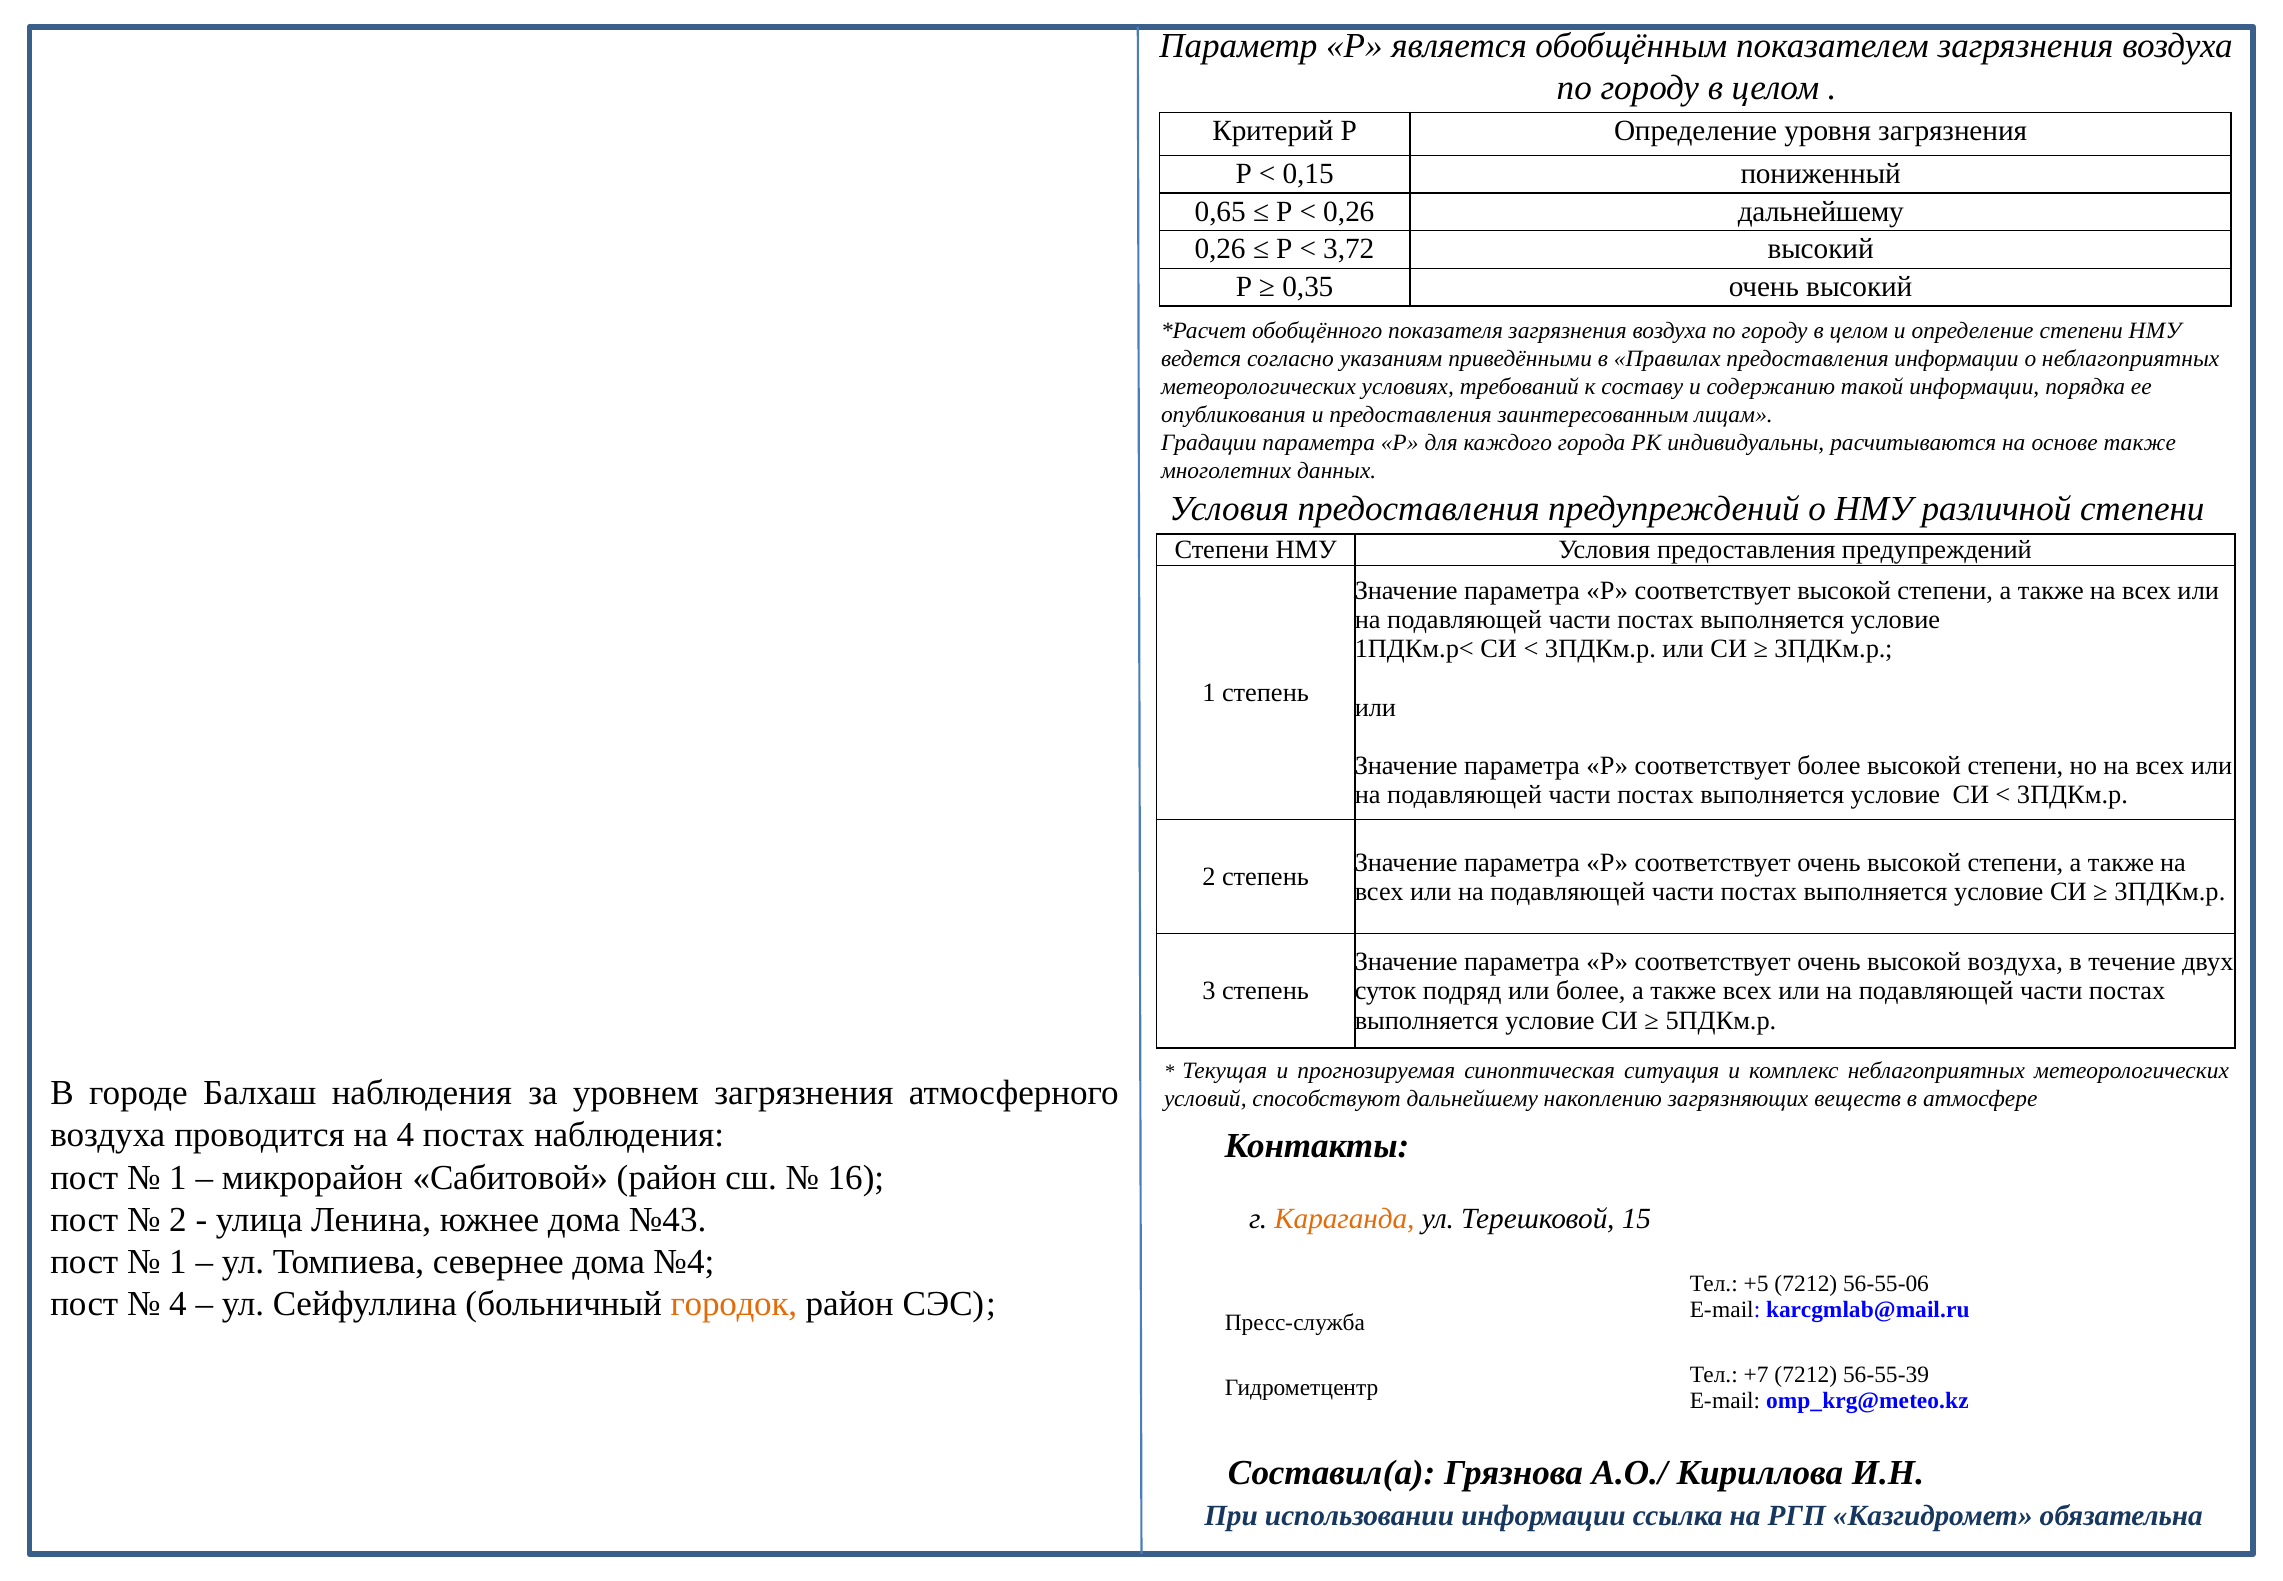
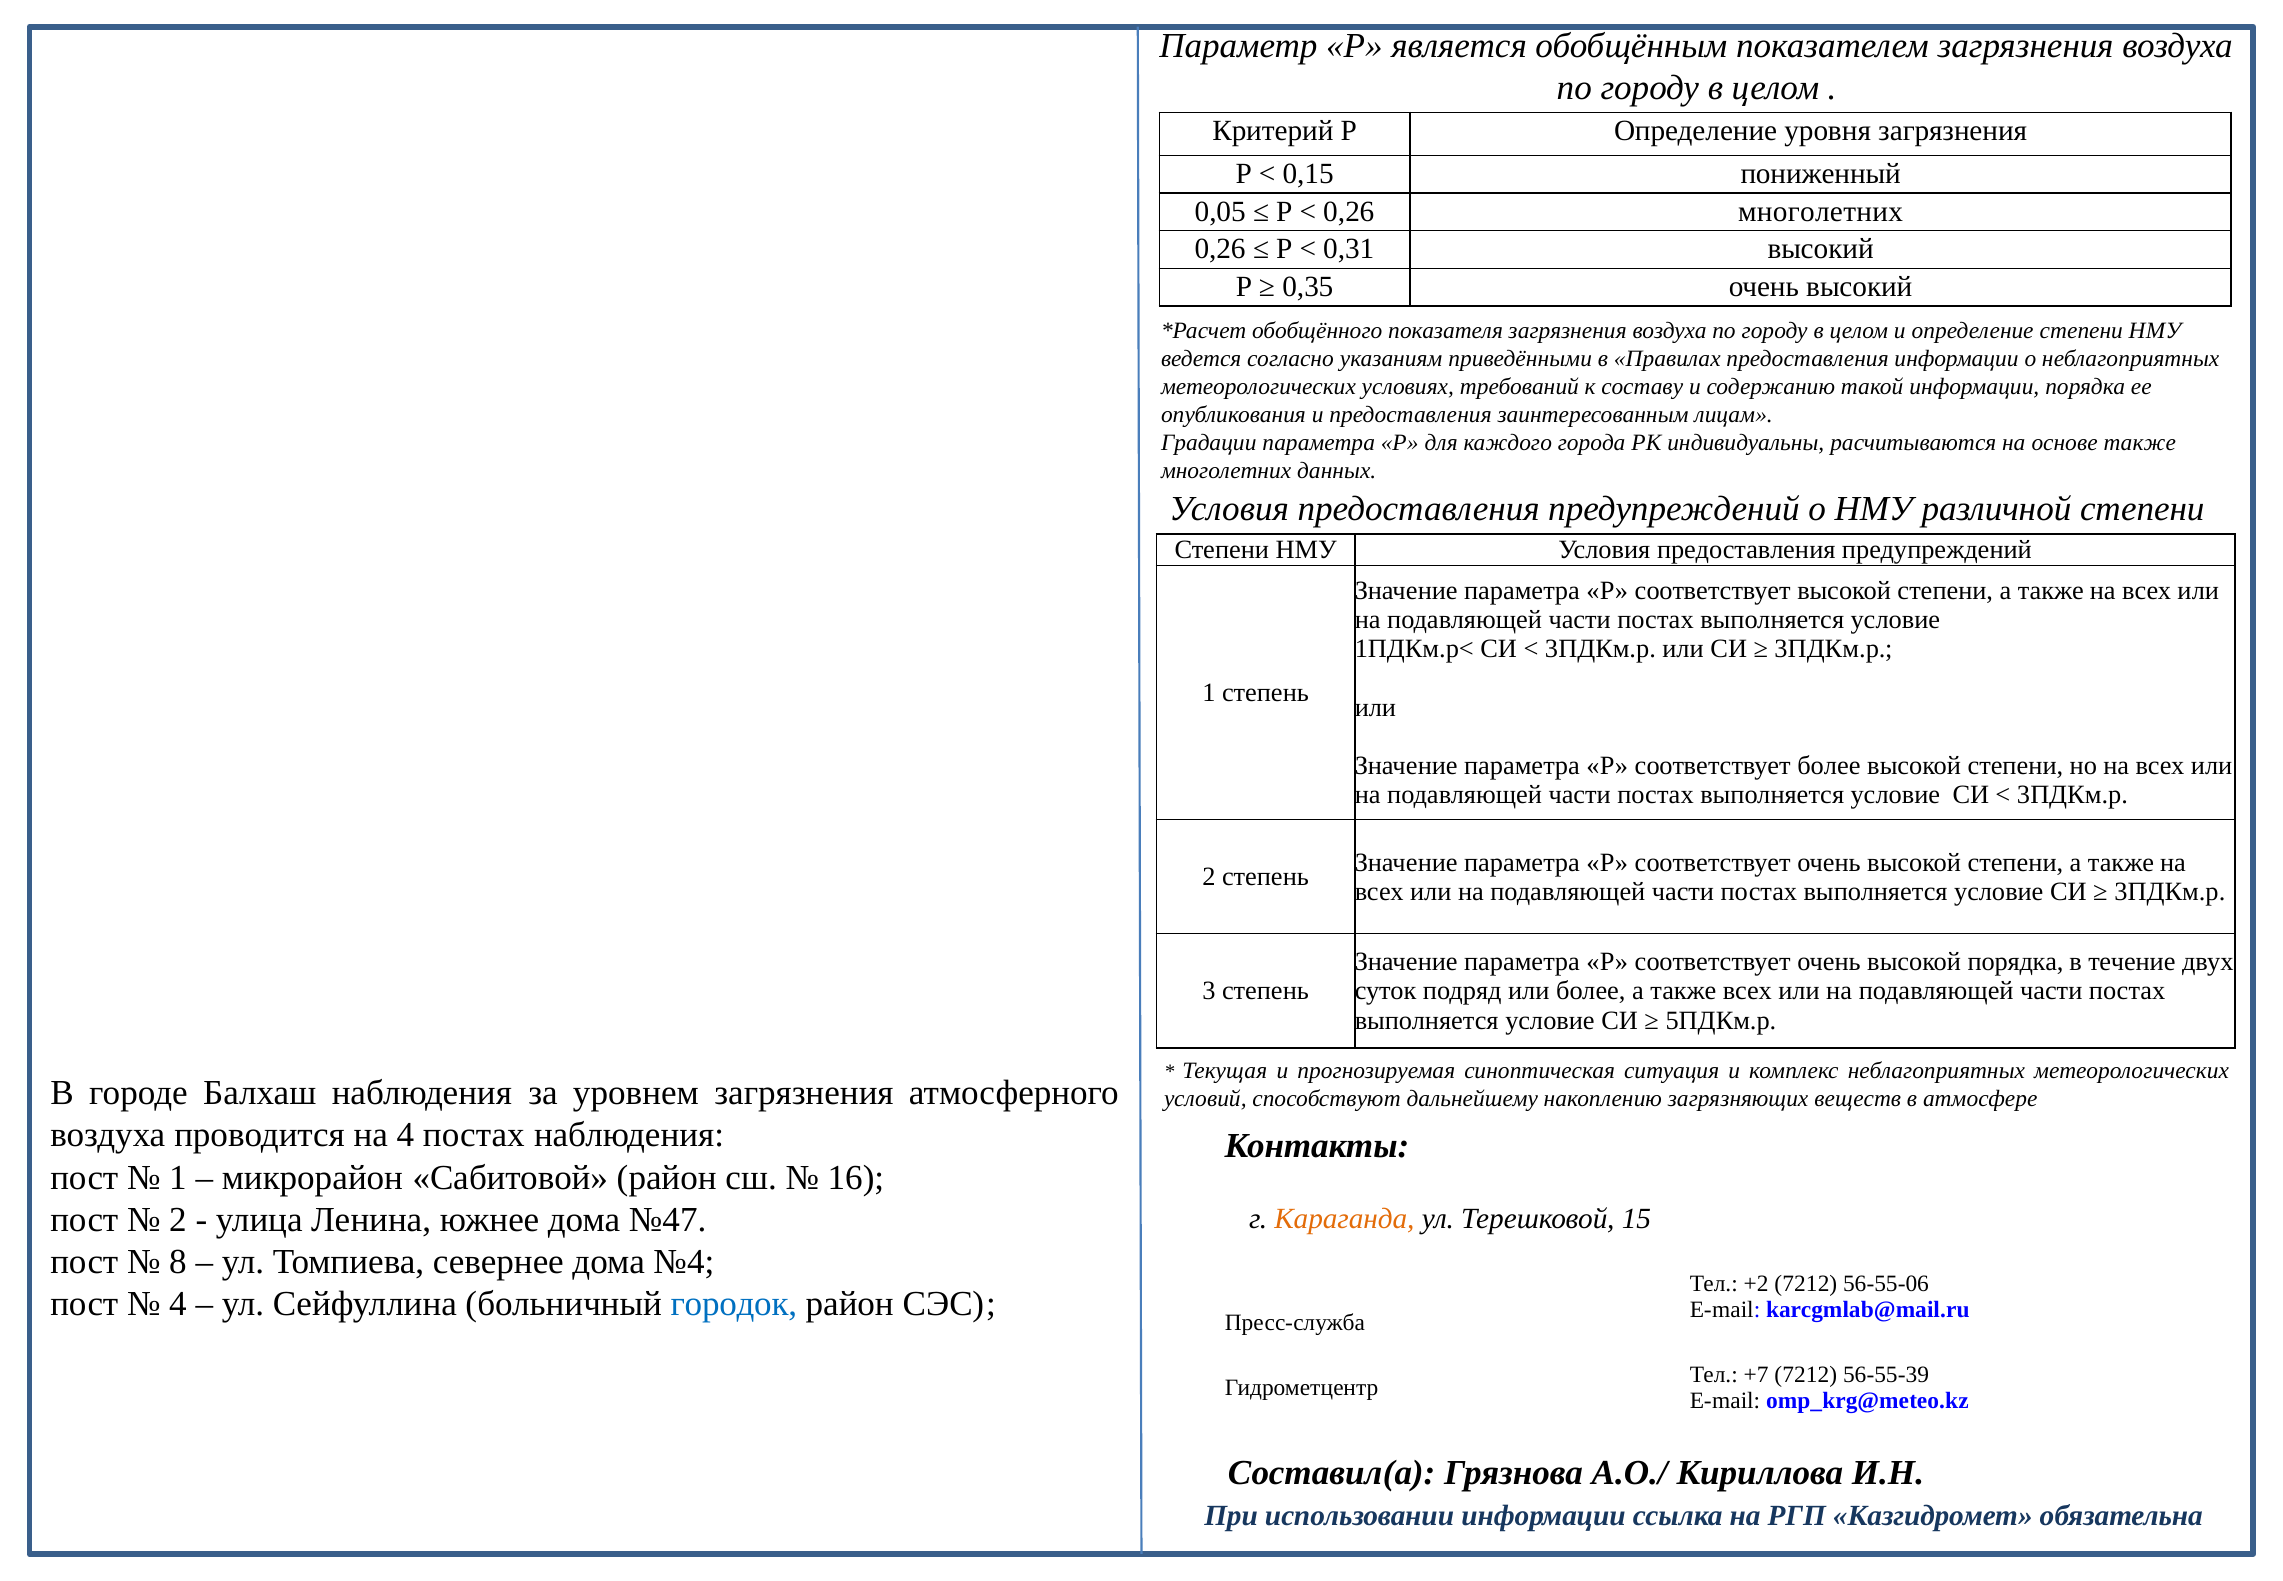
0,65: 0,65 -> 0,05 (1220, 212)
0,26 дальнейшему: дальнейшему -> многолетних (1821, 212)
3,72: 3,72 -> 0,31 (1349, 249)
высокой воздуха: воздуха -> порядка (2016, 962)
№43: №43 -> №47 (668, 1219)
1: 1 -> 8 (178, 1261)
+5: +5 -> +2 (1756, 1283)
городок colour: orange -> blue (734, 1304)
